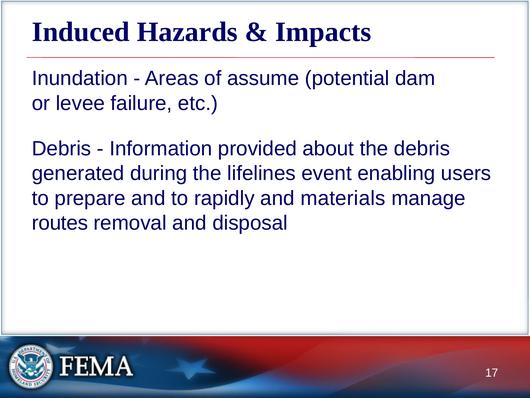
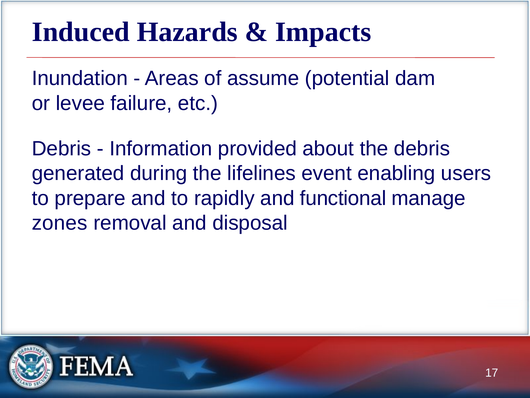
materials: materials -> functional (343, 198)
routes: routes -> zones (60, 223)
